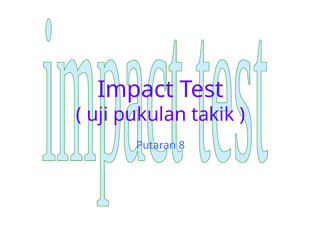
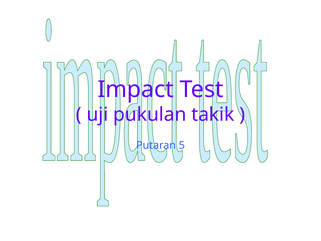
8: 8 -> 5 (182, 145)
